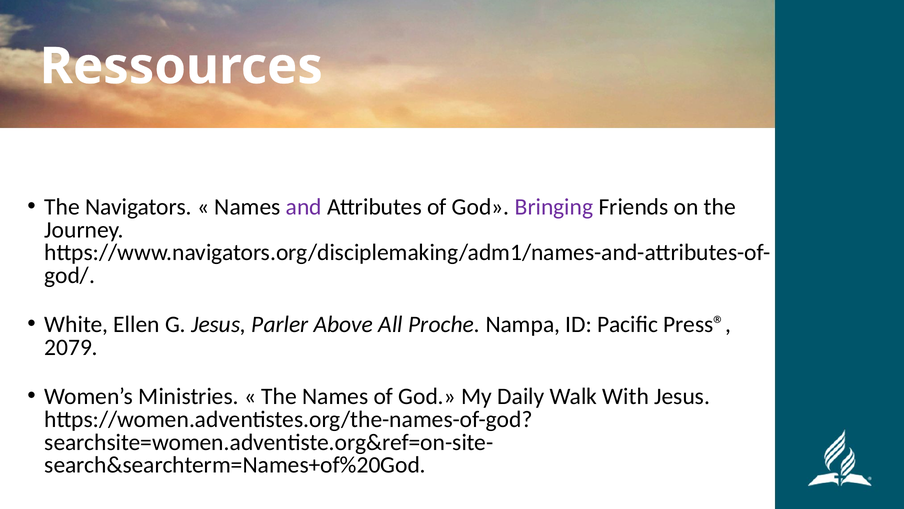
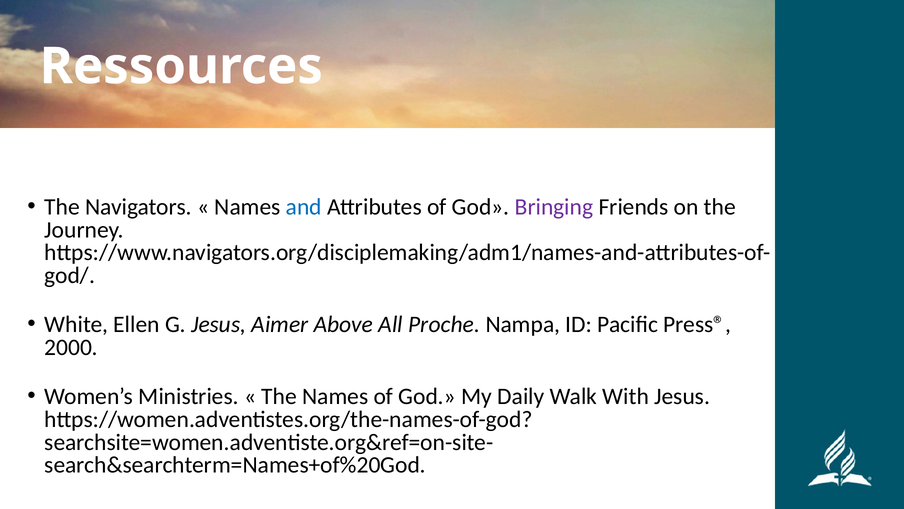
and colour: purple -> blue (304, 207)
Parler: Parler -> Aimer (280, 324)
2079: 2079 -> 2000 (71, 347)
